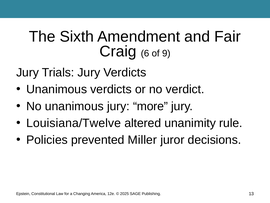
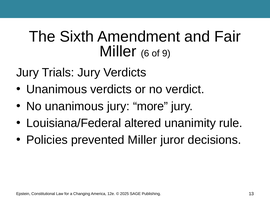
Craig: Craig -> Miller (118, 51)
Louisiana/Twelve: Louisiana/Twelve -> Louisiana/Federal (74, 123)
